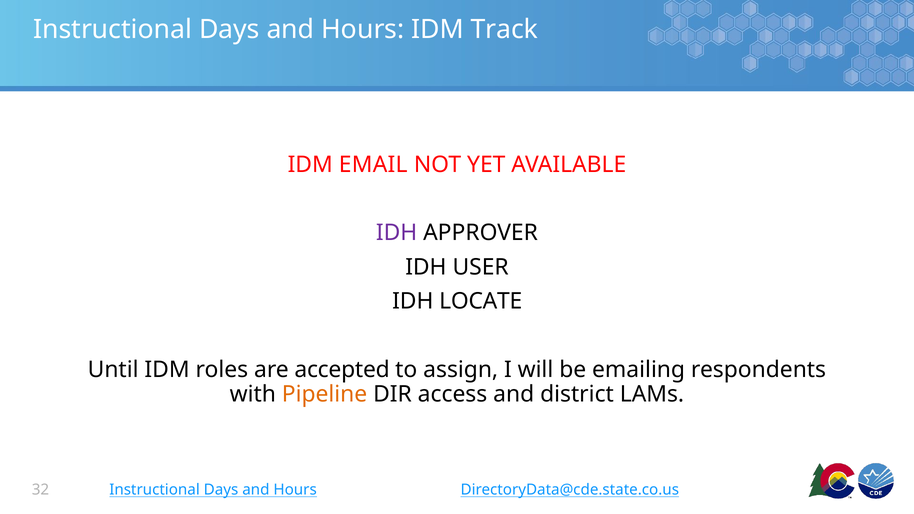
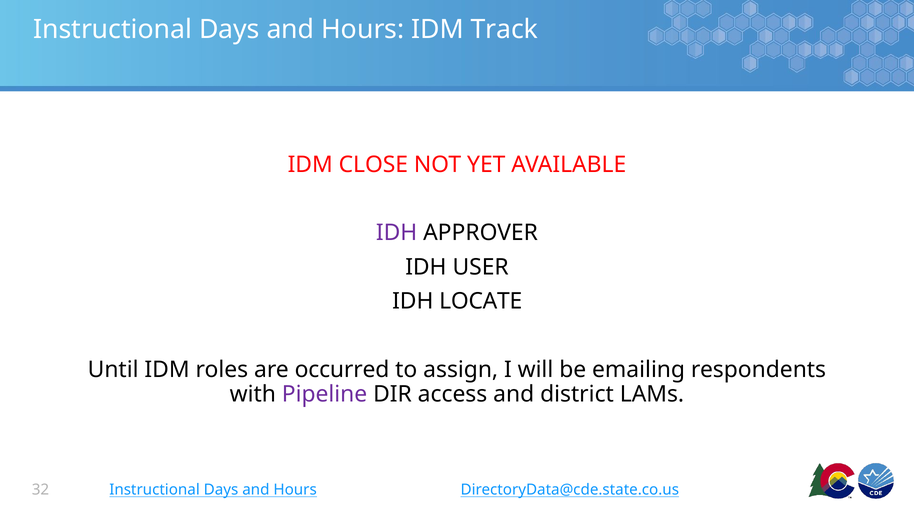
EMAIL: EMAIL -> CLOSE (373, 165)
accepted: accepted -> occurred (342, 370)
Pipeline colour: orange -> purple (325, 394)
